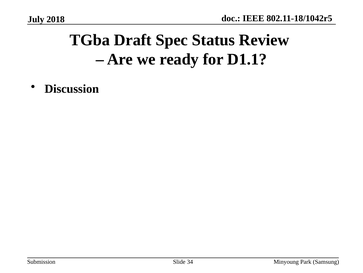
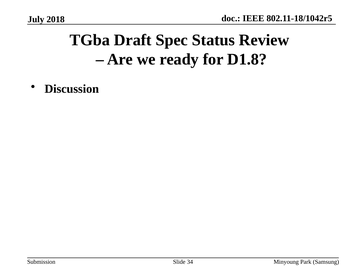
D1.1: D1.1 -> D1.8 (247, 59)
